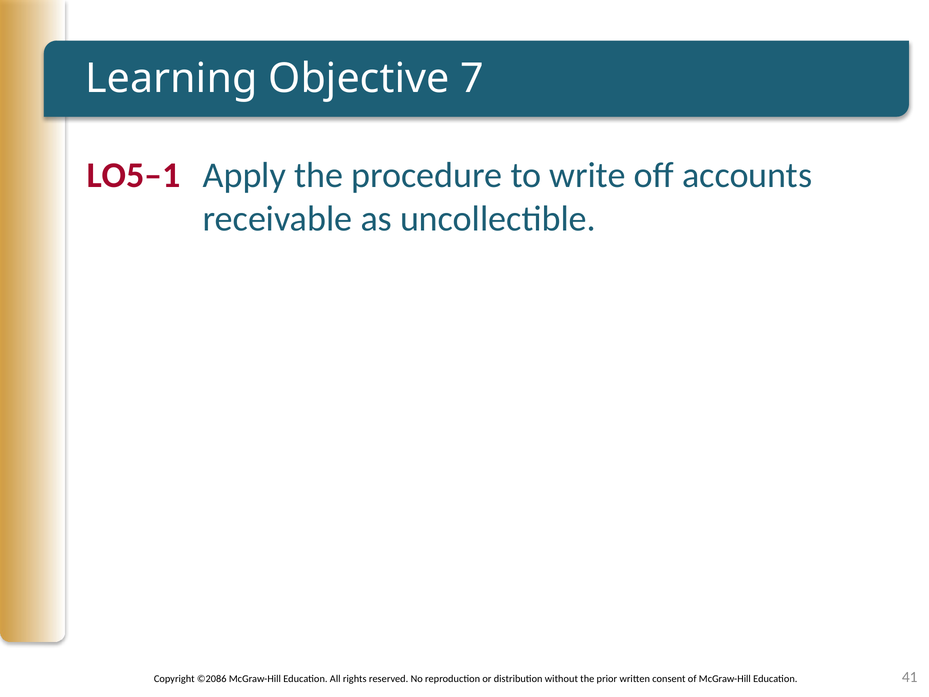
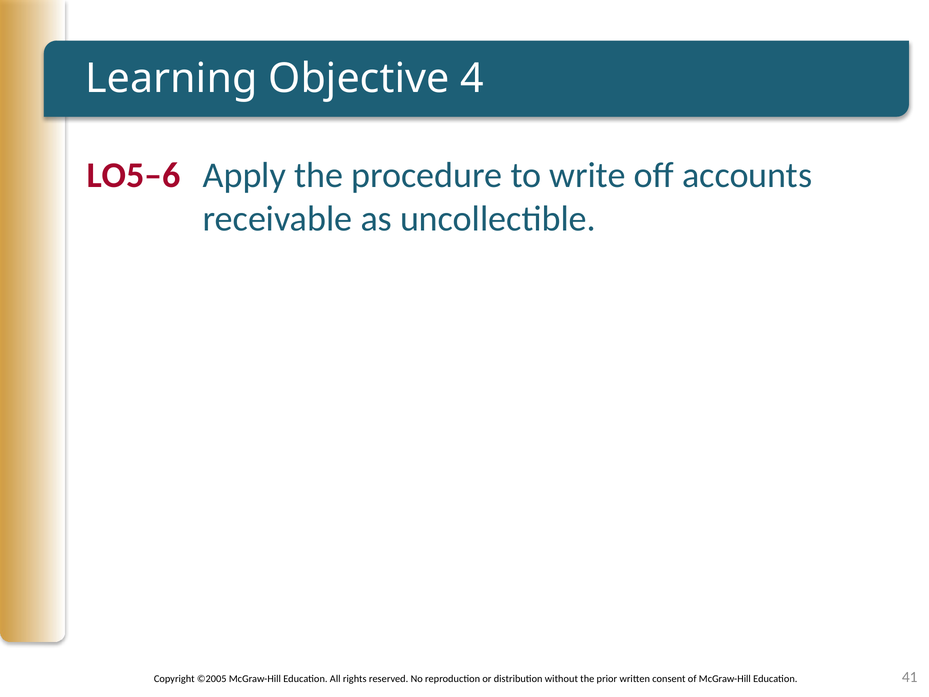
7: 7 -> 4 (472, 79)
LO5–1: LO5–1 -> LO5–6 (133, 175)
©2086: ©2086 -> ©2005 (212, 678)
